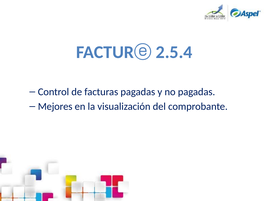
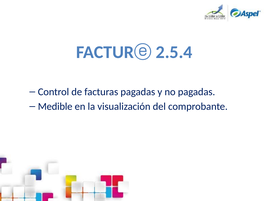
Mejores: Mejores -> Medible (55, 106)
